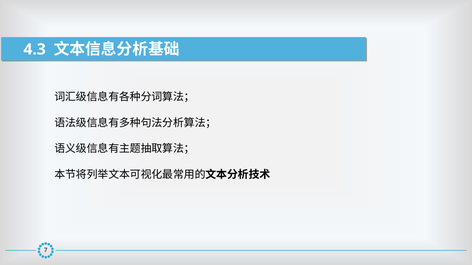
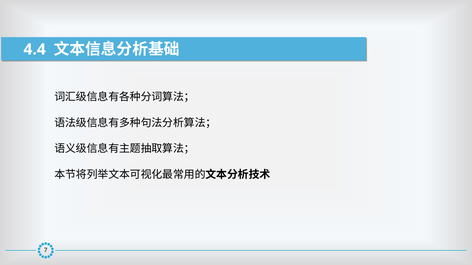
4.3: 4.3 -> 4.4 (35, 49)
